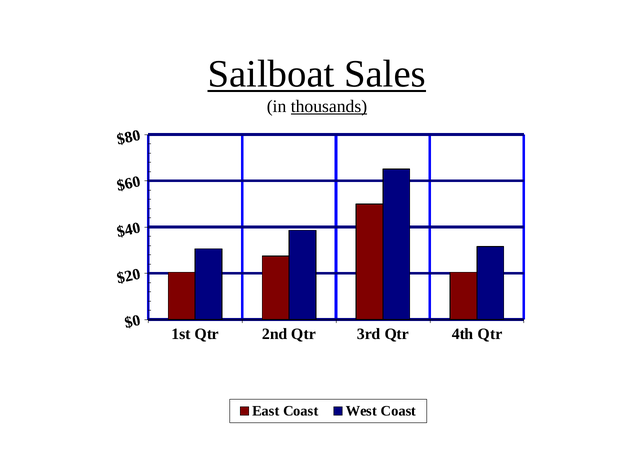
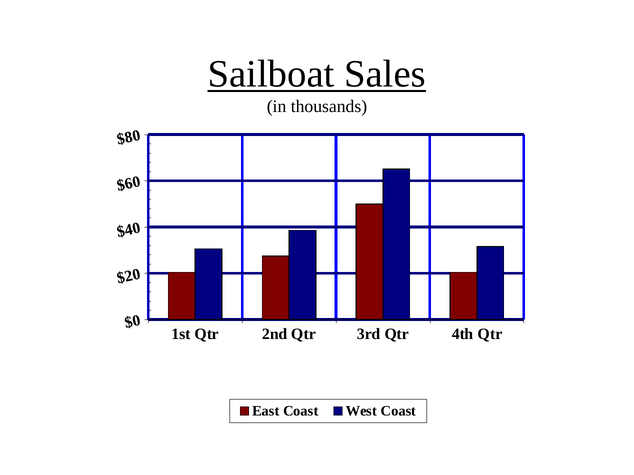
thousands underline: present -> none (329, 106)
